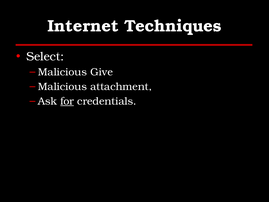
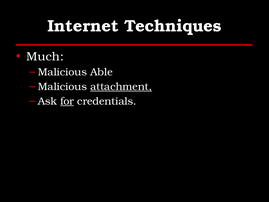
Select: Select -> Much (45, 56)
Give: Give -> Able (102, 72)
attachment underline: none -> present (121, 86)
